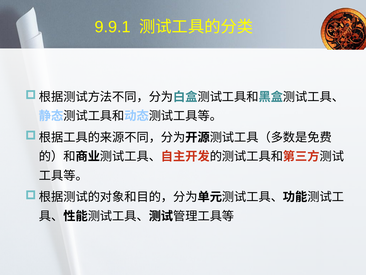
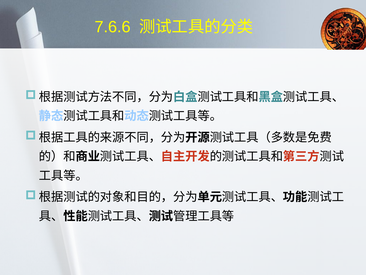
9.9.1: 9.9.1 -> 7.6.6 (113, 27)
